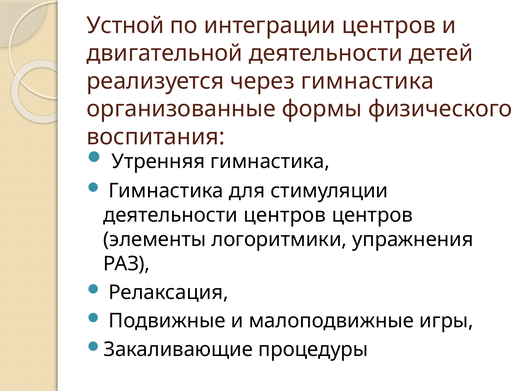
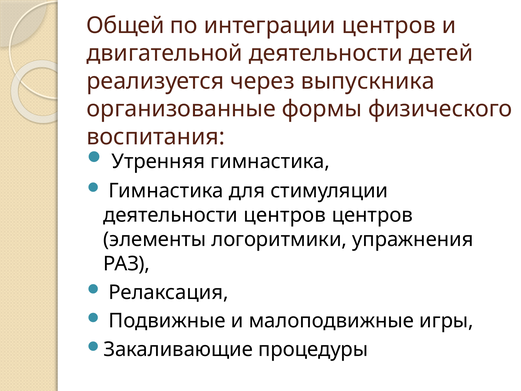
Устной: Устной -> Общей (125, 25)
через гимнастика: гимнастика -> выпускника (368, 81)
